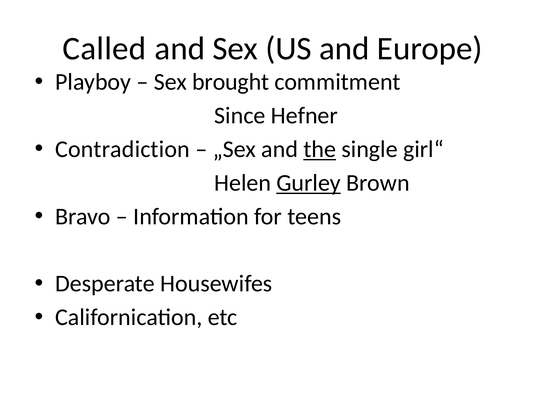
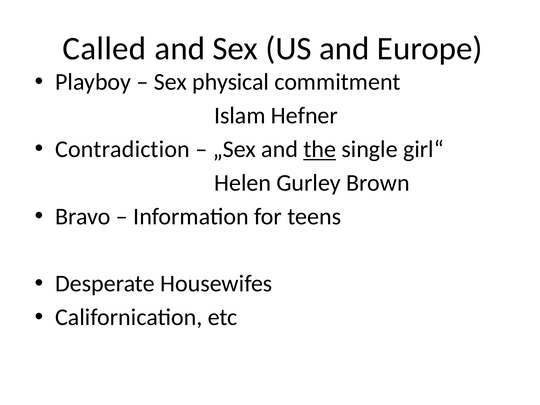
brought: brought -> physical (231, 82)
Since: Since -> Islam (240, 116)
Gurley underline: present -> none (309, 183)
